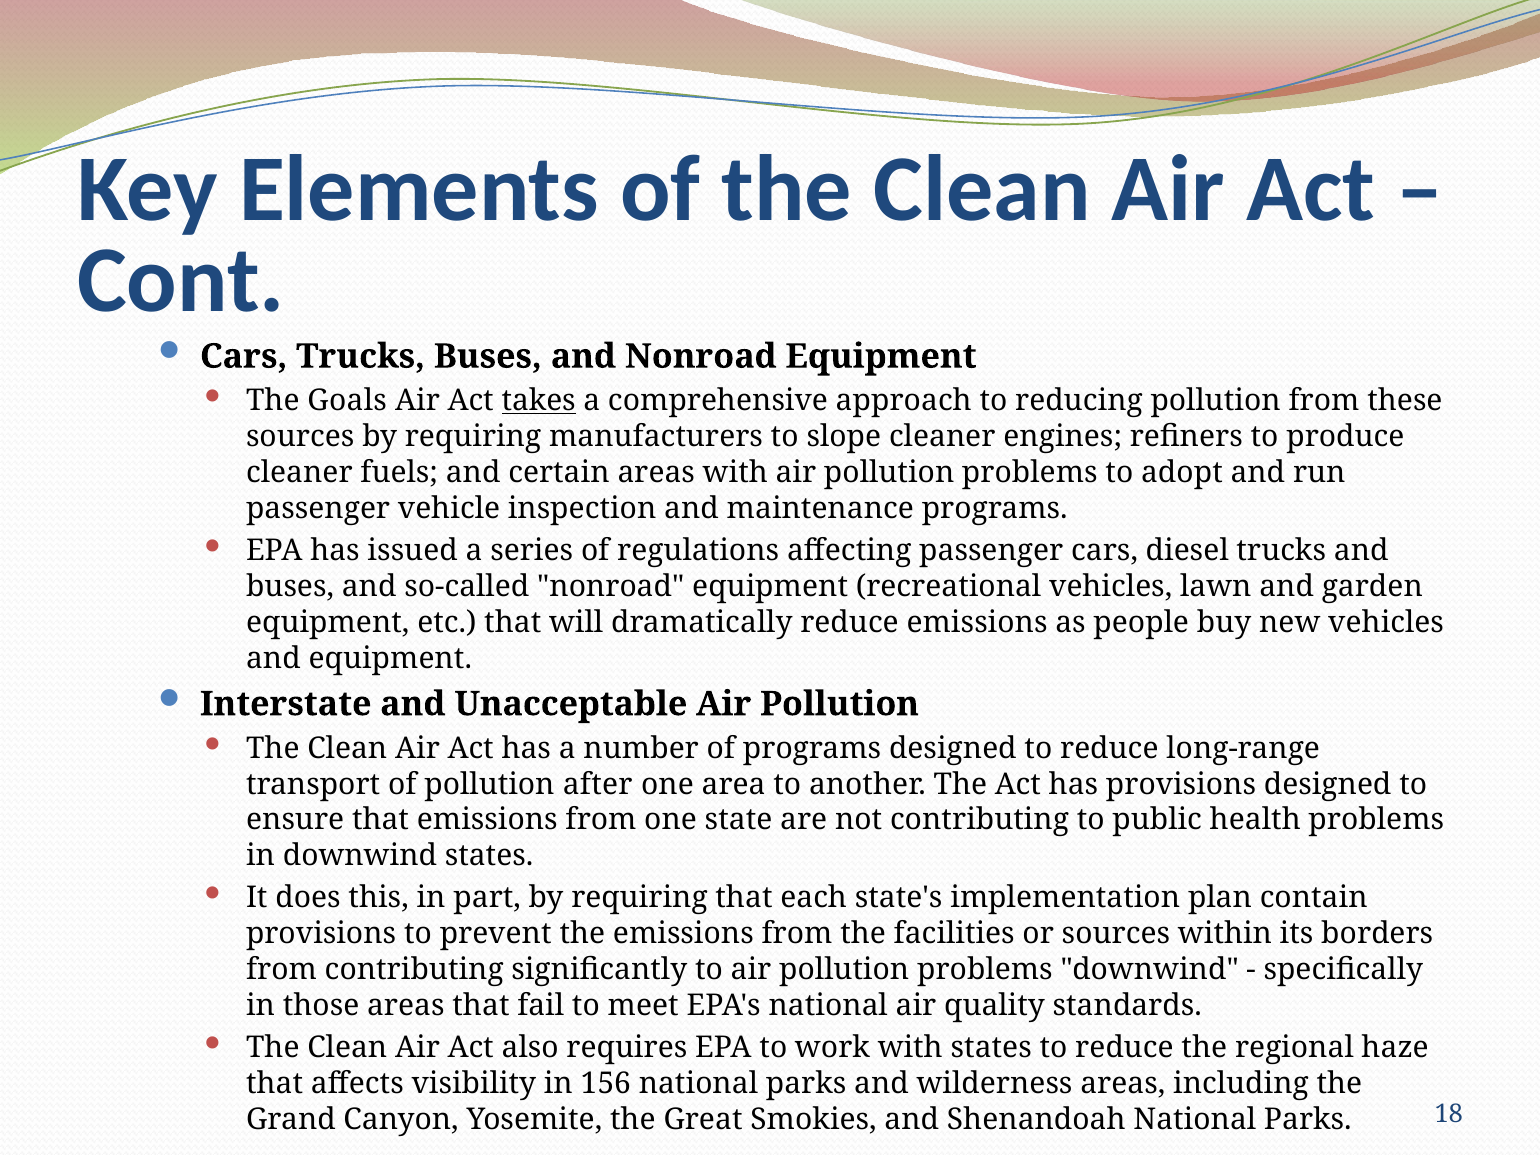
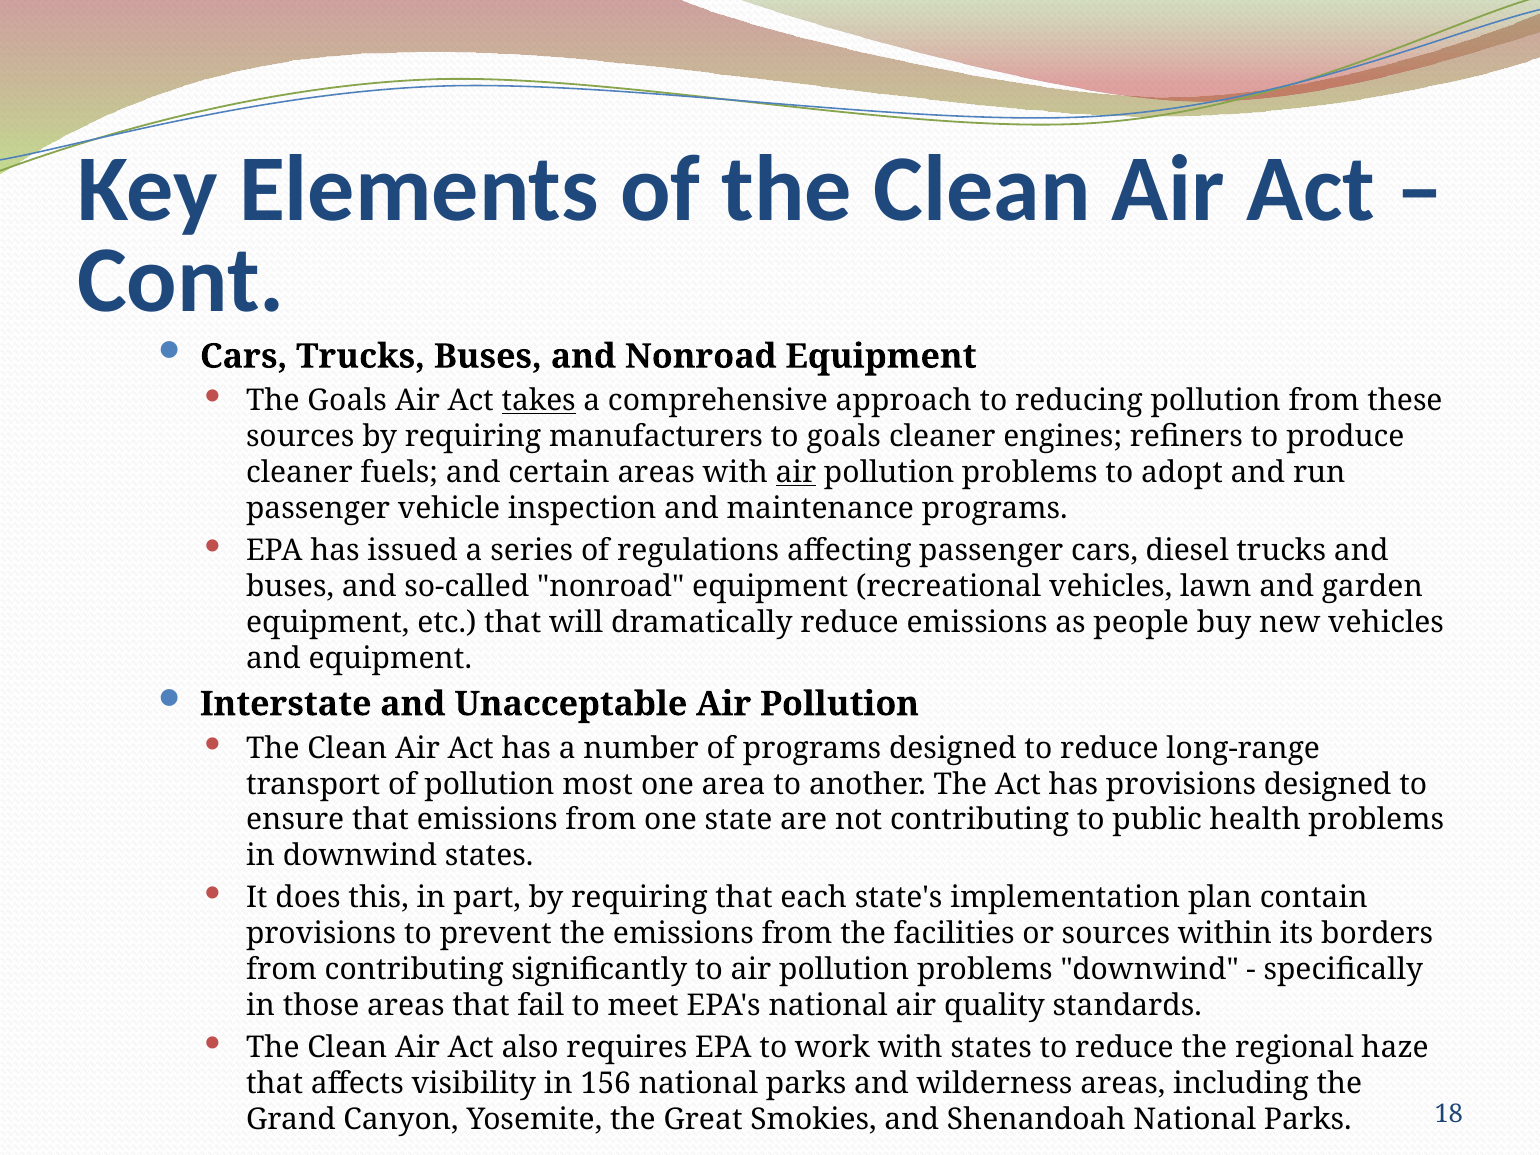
to slope: slope -> goals (844, 437)
air underline: none -> present (796, 473)
after: after -> most (598, 784)
